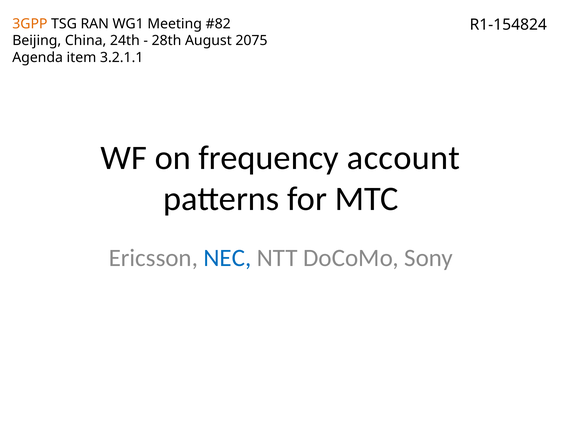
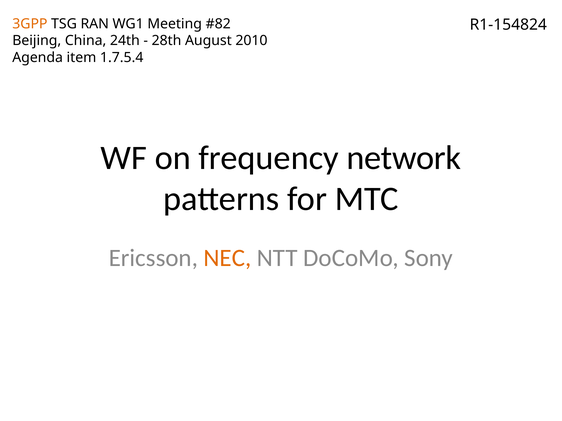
2075: 2075 -> 2010 (251, 41)
3.2.1.1: 3.2.1.1 -> 1.7.5.4 (122, 57)
account: account -> network (404, 158)
NEC colour: blue -> orange (227, 258)
